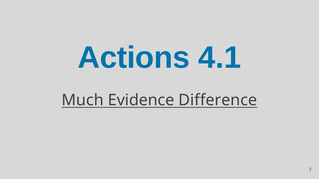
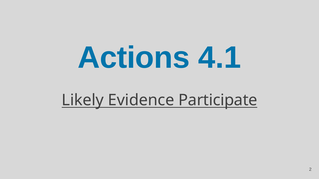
Much: Much -> Likely (83, 100)
Difference: Difference -> Participate (218, 100)
